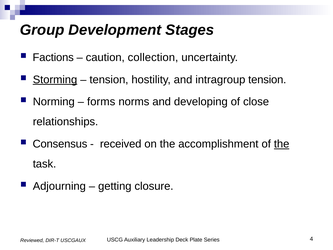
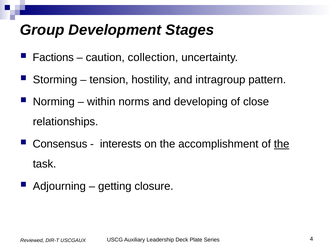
Storming underline: present -> none (55, 80)
intragroup tension: tension -> pattern (267, 80)
forms: forms -> within (101, 102)
received: received -> interests (121, 144)
